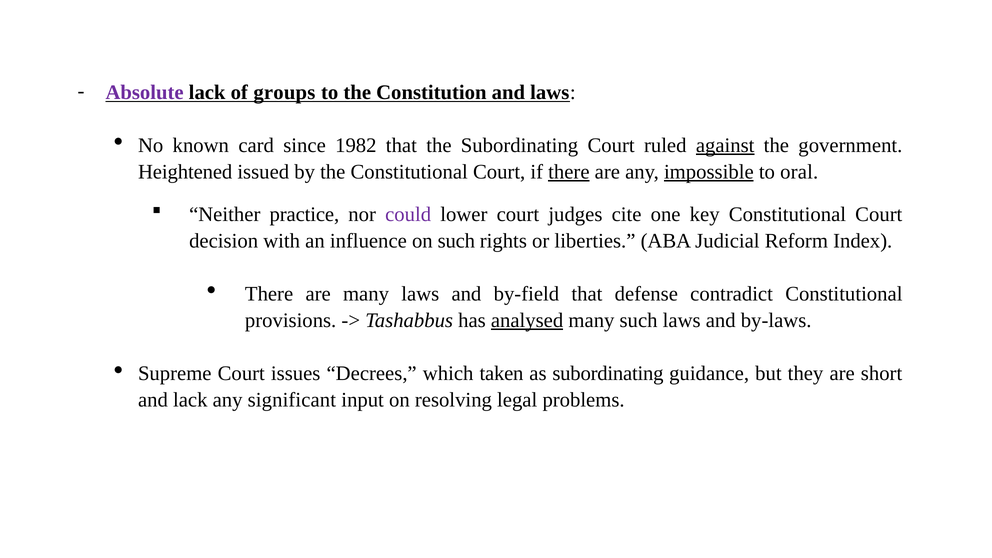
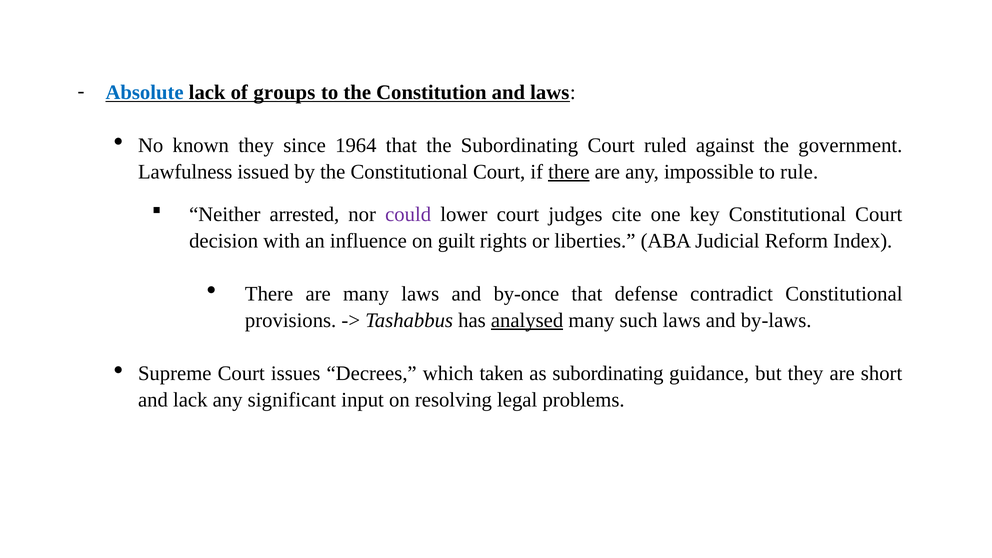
Absolute colour: purple -> blue (145, 92)
known card: card -> they (256, 145)
1982: 1982 -> 1964 (356, 145)
against underline: present -> none (725, 145)
Heightened: Heightened -> Lawfulness (185, 172)
impossible underline: present -> none (709, 172)
oral: oral -> rule (799, 172)
practice: practice -> arrested (304, 214)
on such: such -> guilt (456, 241)
by-field: by-field -> by-once (526, 294)
